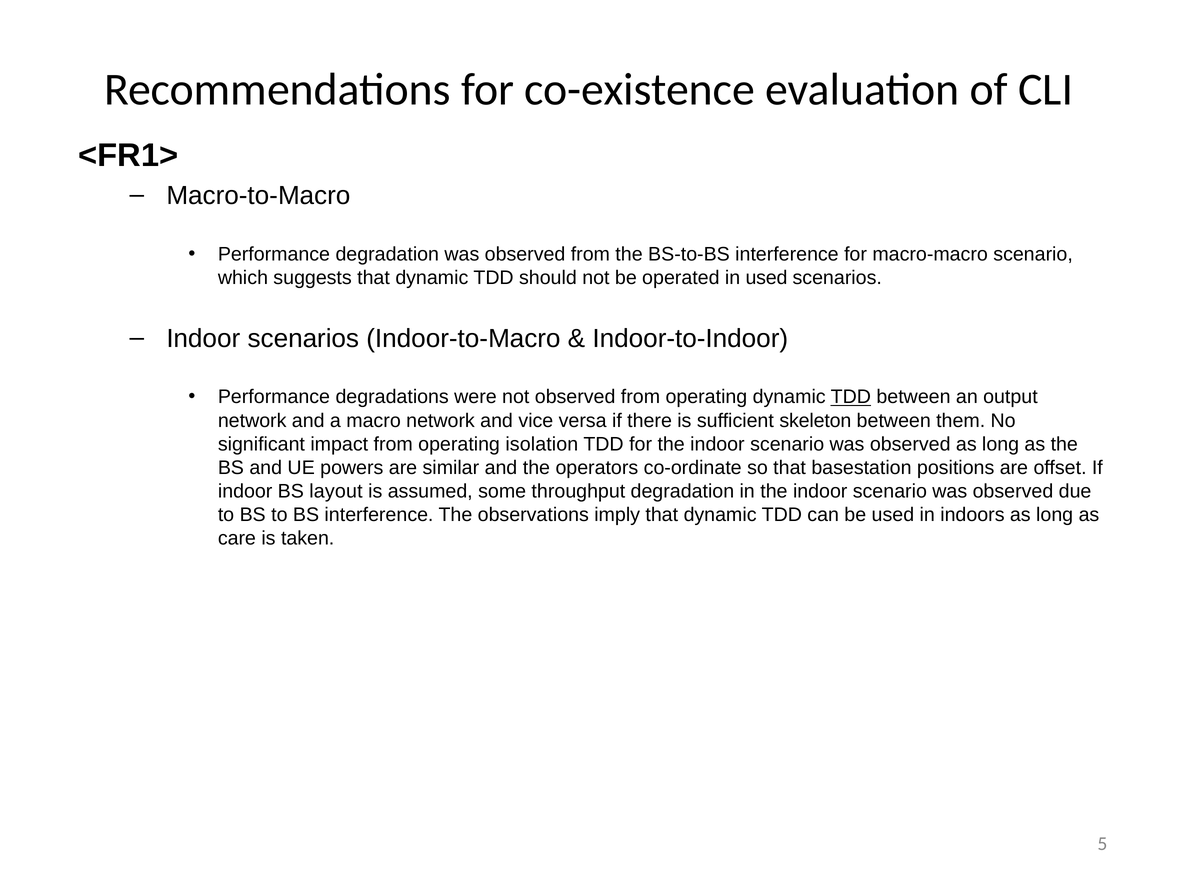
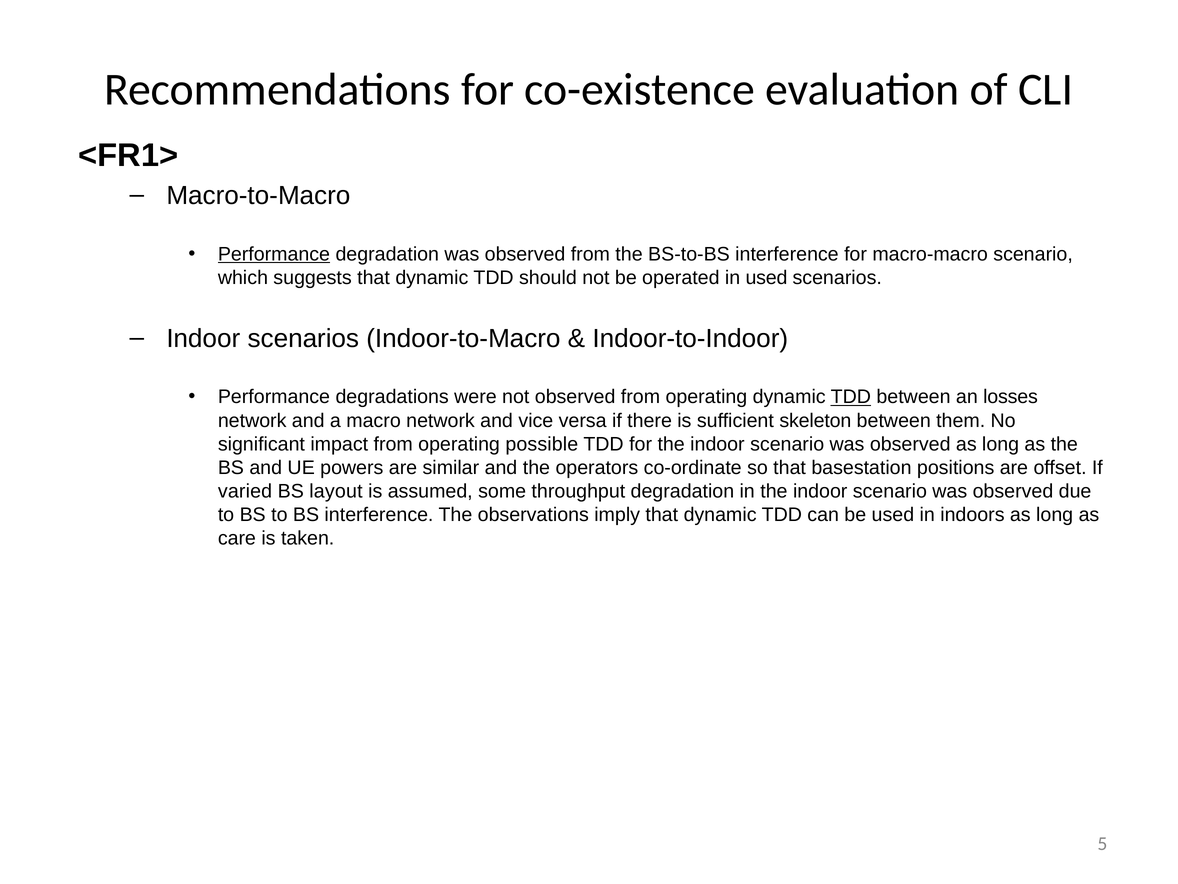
Performance underline: none -> present (274, 254)
output: output -> losses (1011, 397)
isolation: isolation -> possible (542, 444)
indoor: indoor -> varied (245, 491)
